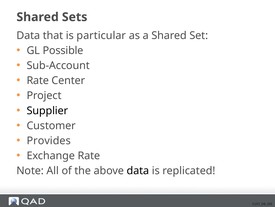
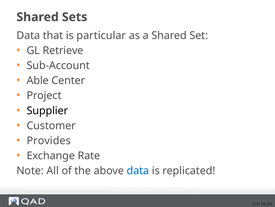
Possible: Possible -> Retrieve (63, 50)
Rate: Rate -> Able (38, 80)
data colour: black -> blue (138, 170)
